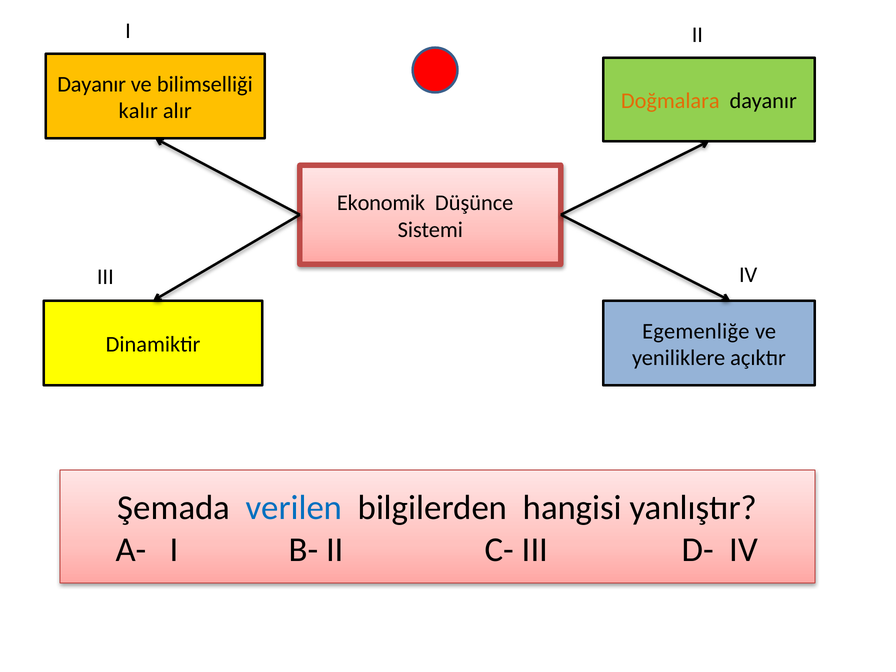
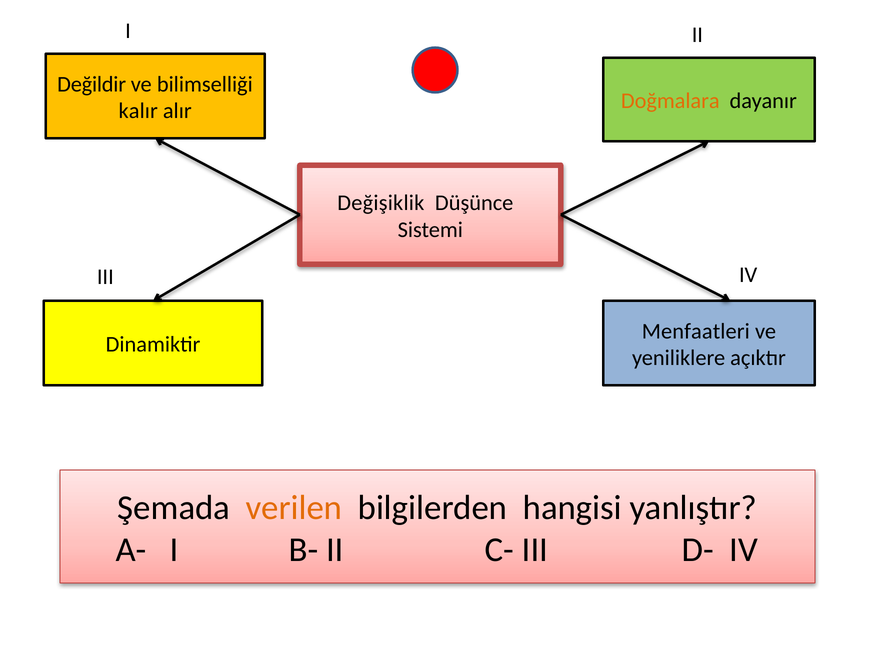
Dayanır: Dayanır -> Değildir (92, 84)
Ekonomik: Ekonomik -> Değişiklik (381, 203)
Egemenliğe: Egemenliğe -> Menfaatleri (696, 331)
verilen colour: blue -> orange (294, 508)
